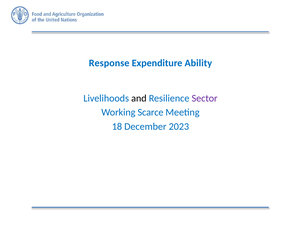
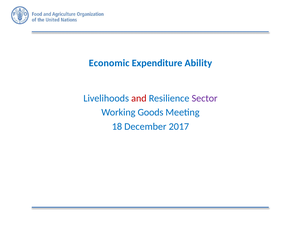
Response: Response -> Economic (109, 63)
and colour: black -> red (139, 98)
Scarce: Scarce -> Goods (151, 112)
2023: 2023 -> 2017 (179, 126)
